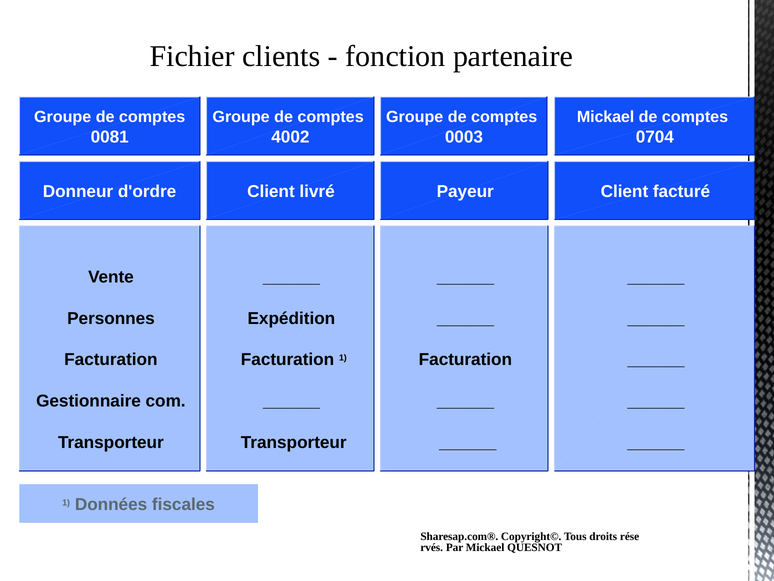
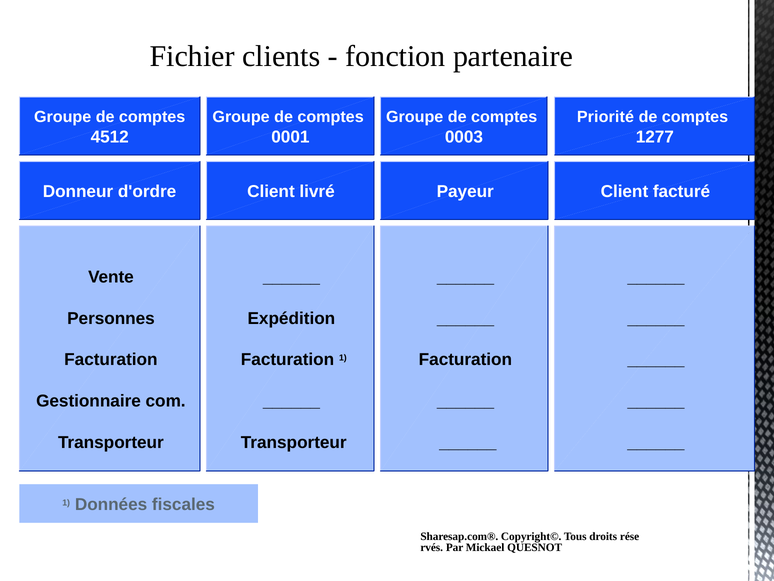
Mickael: Mickael -> Priorité (605, 117)
0081: 0081 -> 4512 (110, 137)
4002: 4002 -> 0001 (290, 137)
0704: 0704 -> 1277 (655, 137)
